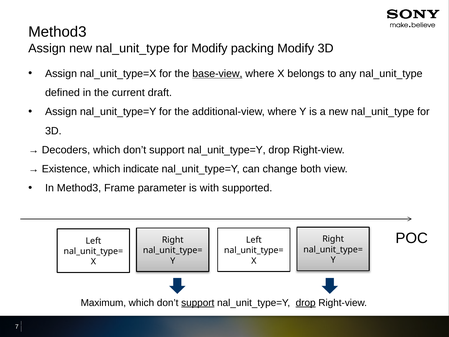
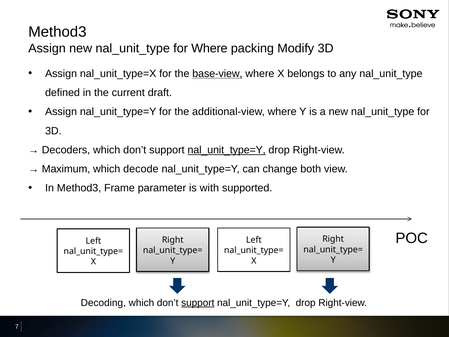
for Modify: Modify -> Where (209, 48)
nal_unit_type=Y underline: none -> present (227, 150)
Existence: Existence -> Maximum (66, 169)
indicate: indicate -> decode (141, 169)
Maximum: Maximum -> Decoding (103, 303)
drop underline: present -> none (306, 303)
